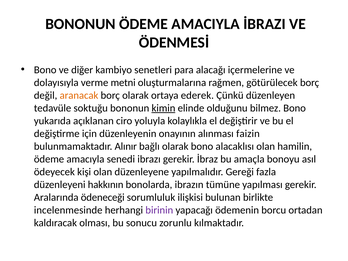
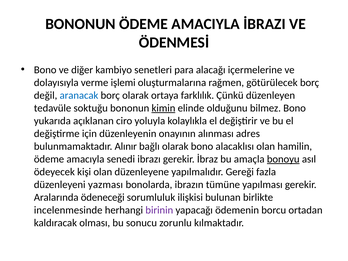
metni: metni -> işlemi (123, 83)
aranacak colour: orange -> blue (79, 95)
ederek: ederek -> farklılık (197, 95)
faizin: faizin -> adres (248, 134)
bonoyu underline: none -> present (283, 159)
hakkının: hakkının -> yazması (105, 185)
